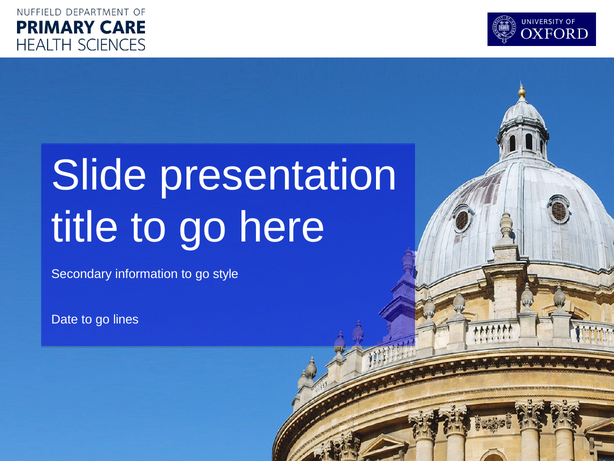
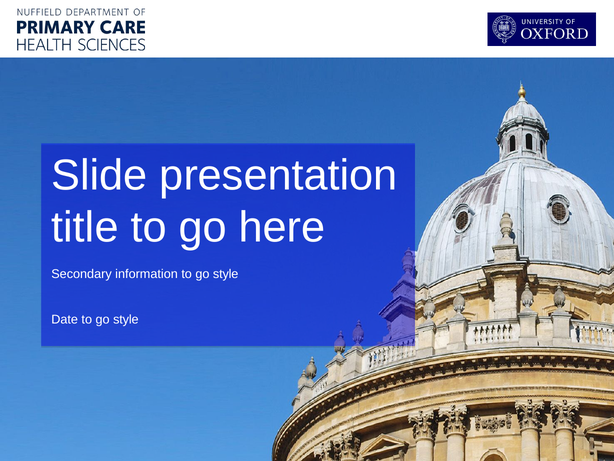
Date to go lines: lines -> style (126, 320)
